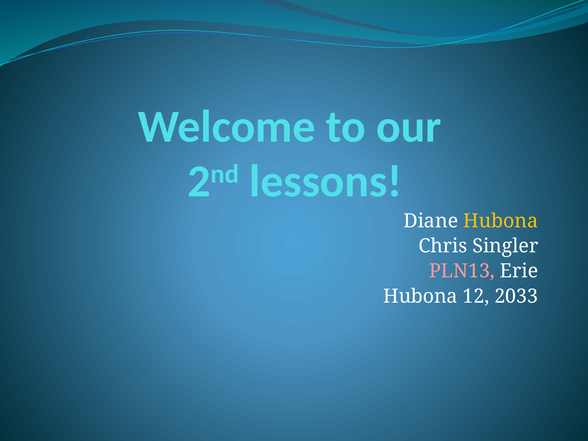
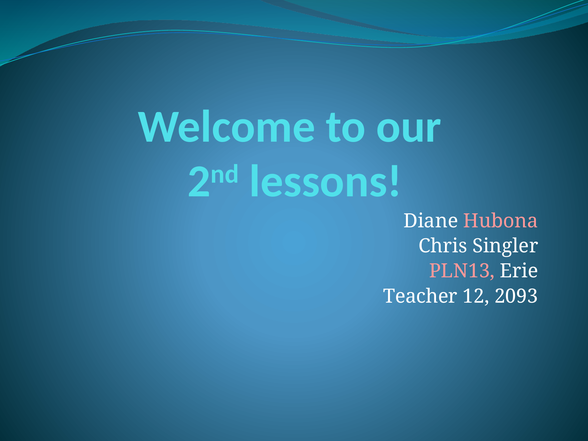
Hubona colour: yellow -> pink (501, 221)
Hubona: Hubona -> Teacher (420, 296)
2033: 2033 -> 2093 (516, 296)
